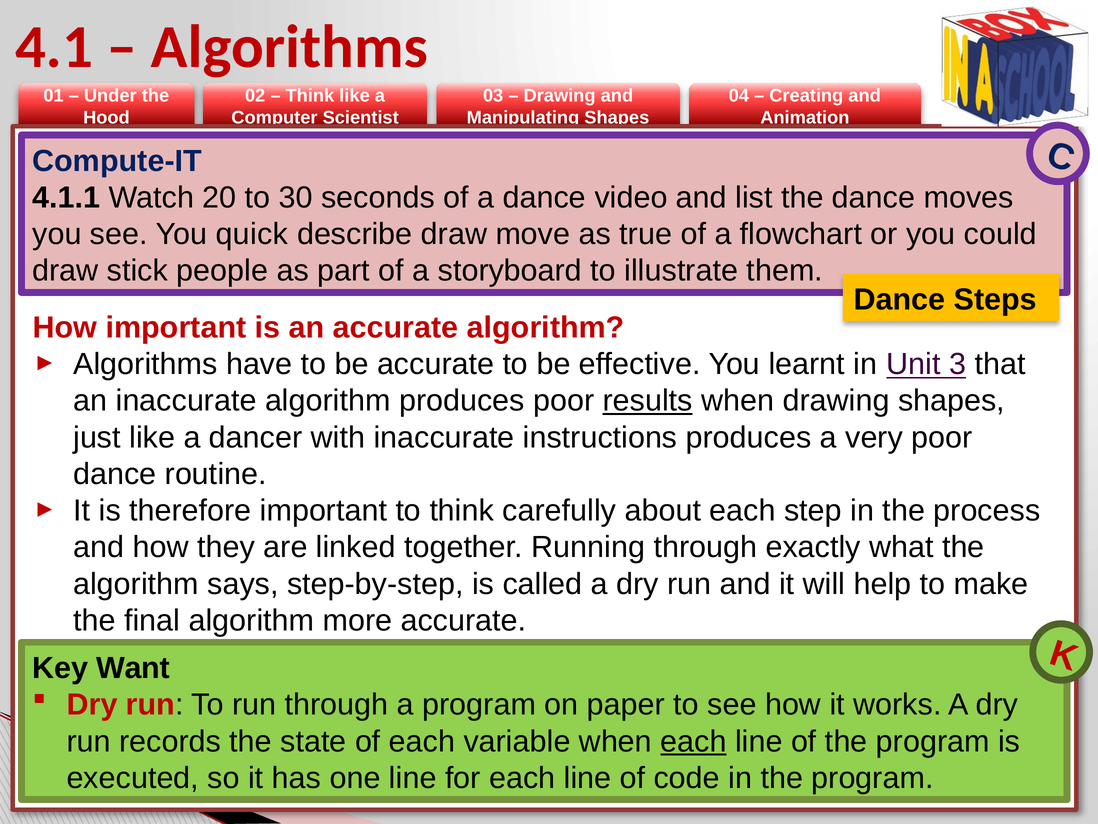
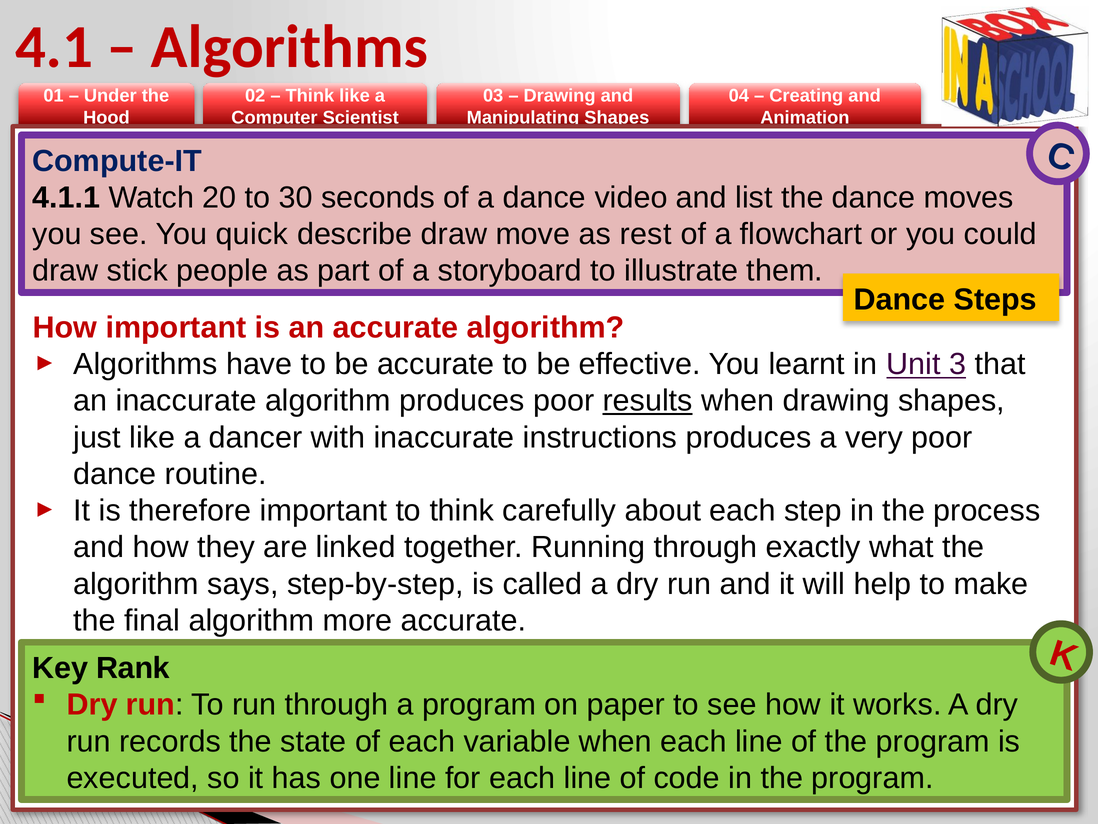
true: true -> rest (646, 234)
Want: Want -> Rank (133, 668)
each underline: present -> none (694, 741)
